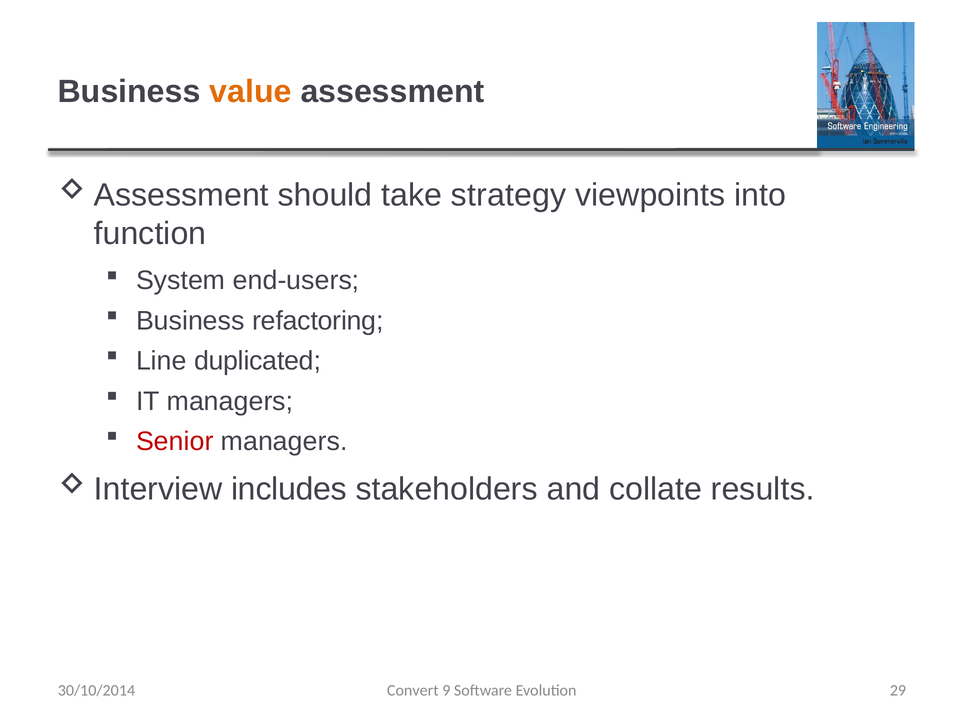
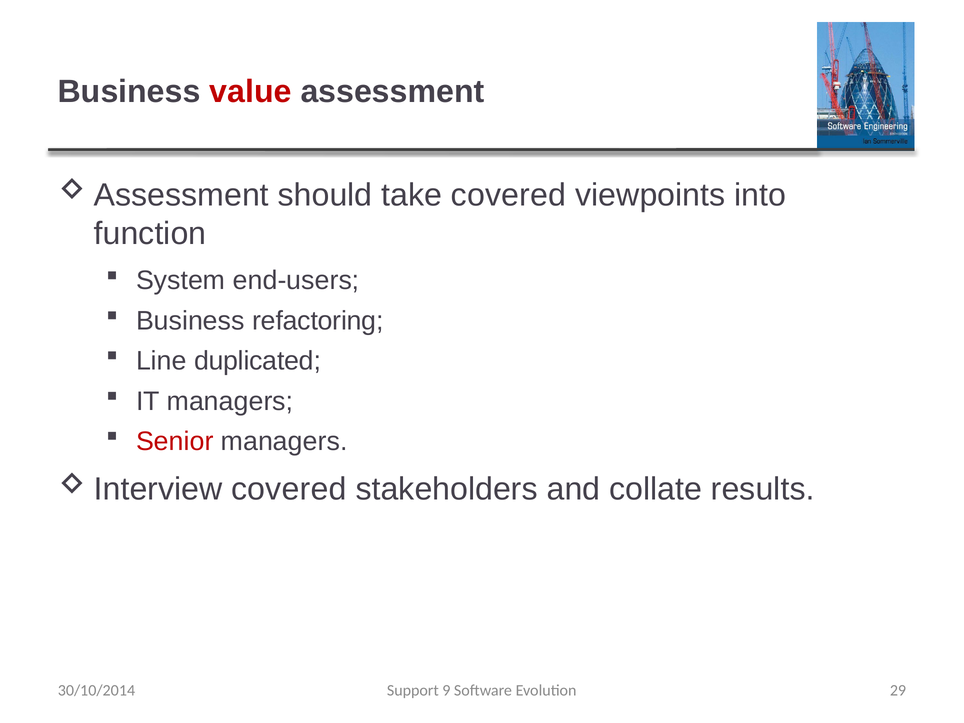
value colour: orange -> red (251, 91)
take strategy: strategy -> covered (509, 195)
includes: includes -> covered (289, 489)
Convert: Convert -> Support (413, 690)
